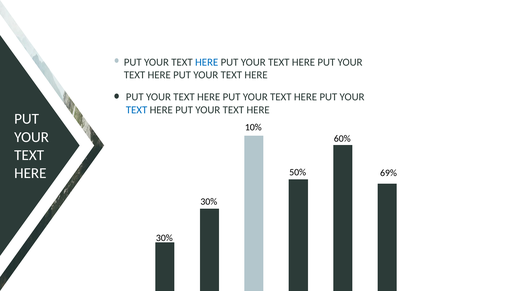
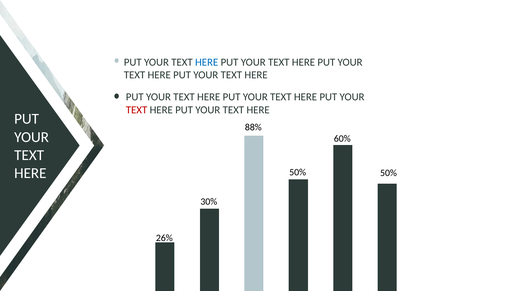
TEXT colour: blue -> red (137, 110)
10%: 10% -> 88% (253, 127)
69%: 69% -> 50% (389, 173)
30%: 30% -> 26% (164, 238)
